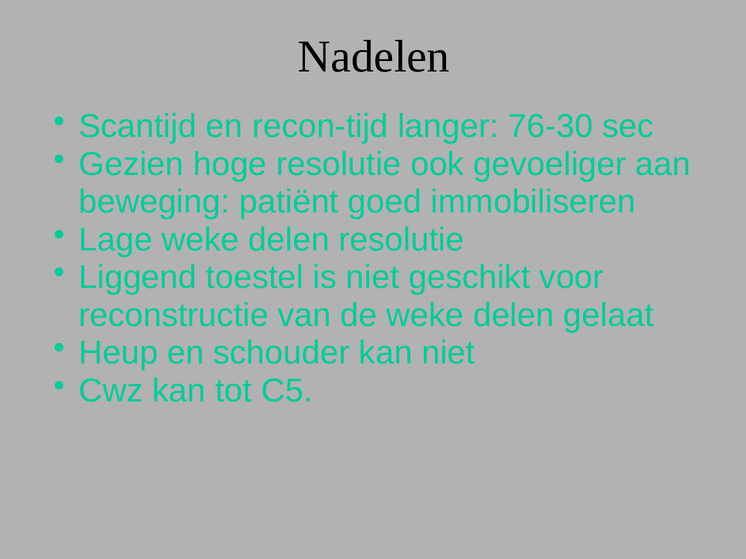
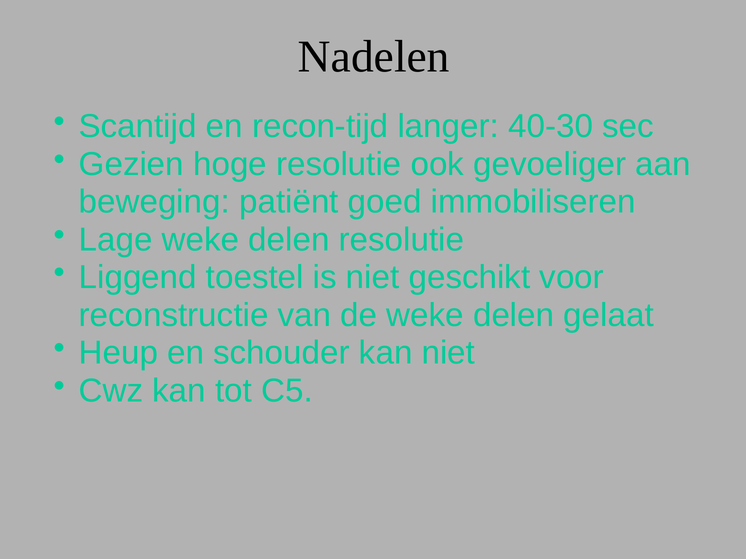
76-30: 76-30 -> 40-30 (551, 127)
